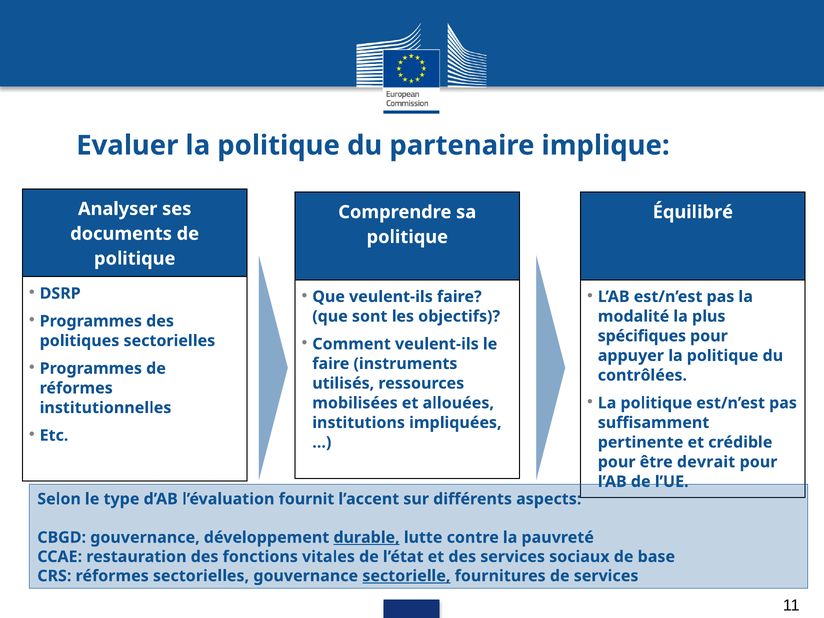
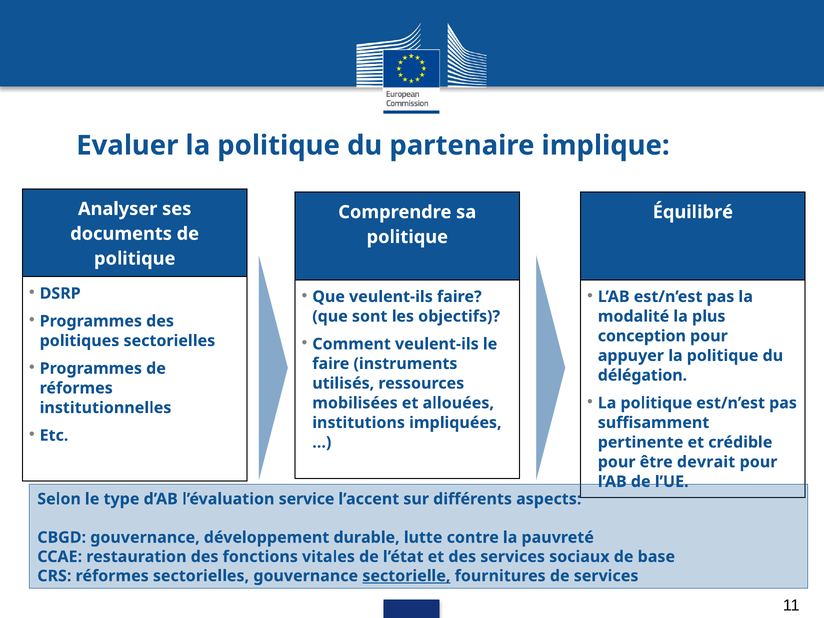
spécifiques: spécifiques -> conception (642, 336)
contrôlées: contrôlées -> délégation (642, 375)
fournit: fournit -> service (307, 499)
durable underline: present -> none (367, 537)
